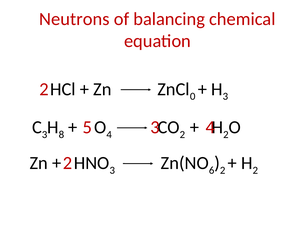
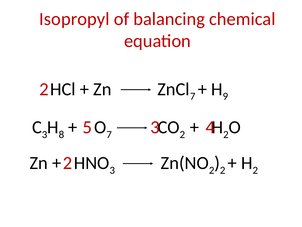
Neutrons: Neutrons -> Isopropyl (74, 19)
0: 0 -> 7 (193, 96)
3: 3 -> 9 (225, 96)
4: 4 -> 7 (109, 134)
6: 6 -> 2 (212, 170)
